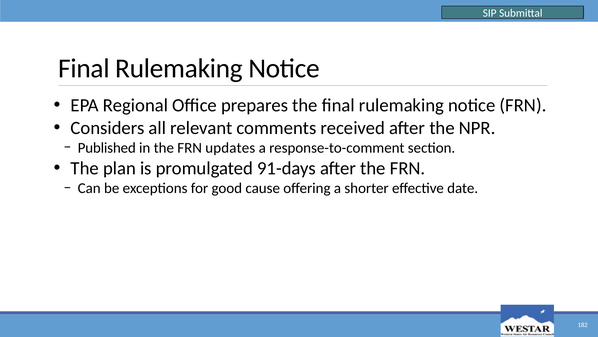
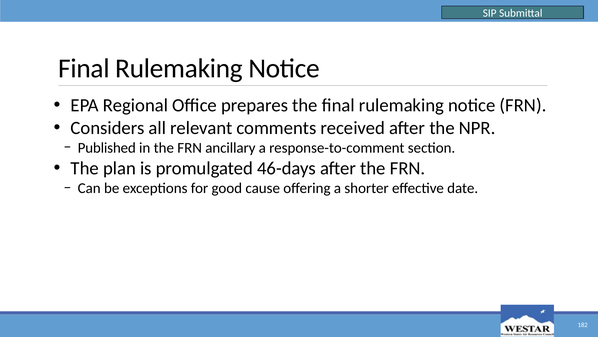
updates: updates -> ancillary (230, 148)
91-days: 91-days -> 46-days (287, 168)
